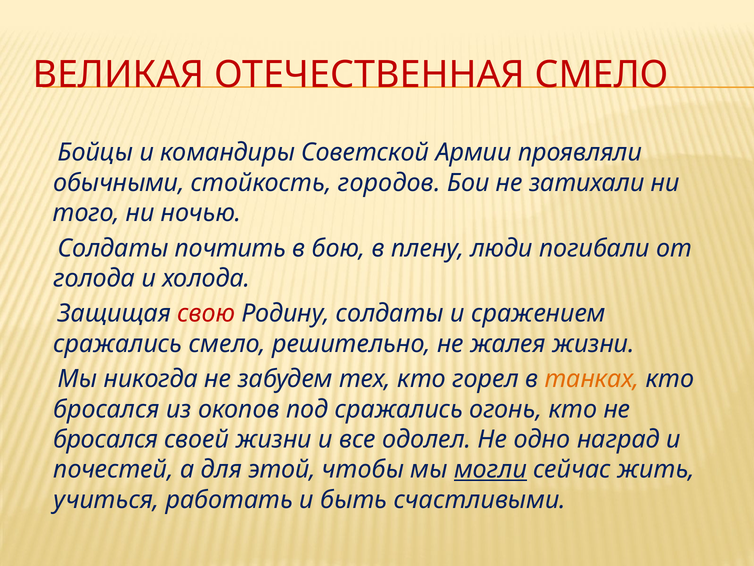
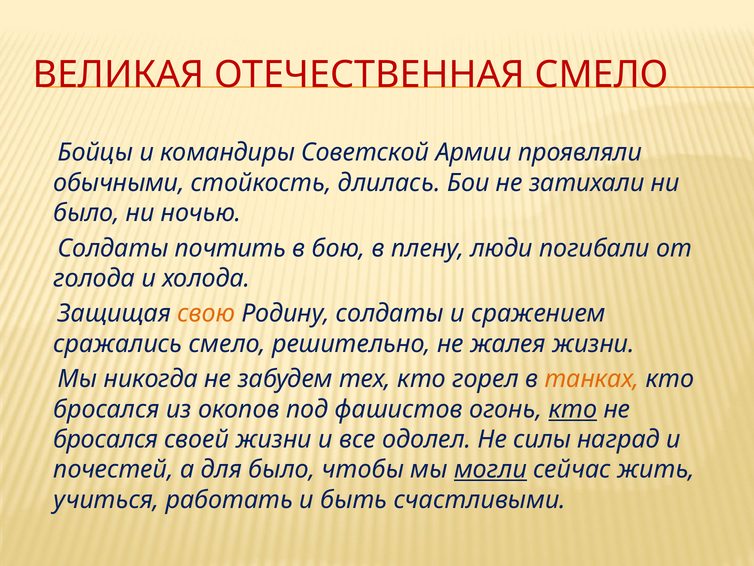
городов: городов -> длилась (389, 183)
того: того -> было (86, 213)
свою colour: red -> orange (206, 313)
под сражались: сражались -> фашистов (399, 409)
кто underline: none -> present (573, 409)
одно: одно -> силы (542, 439)
для этой: этой -> было (282, 469)
